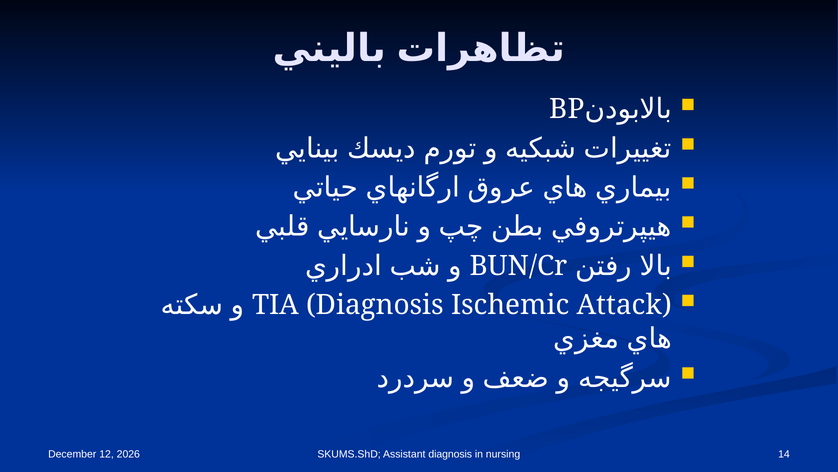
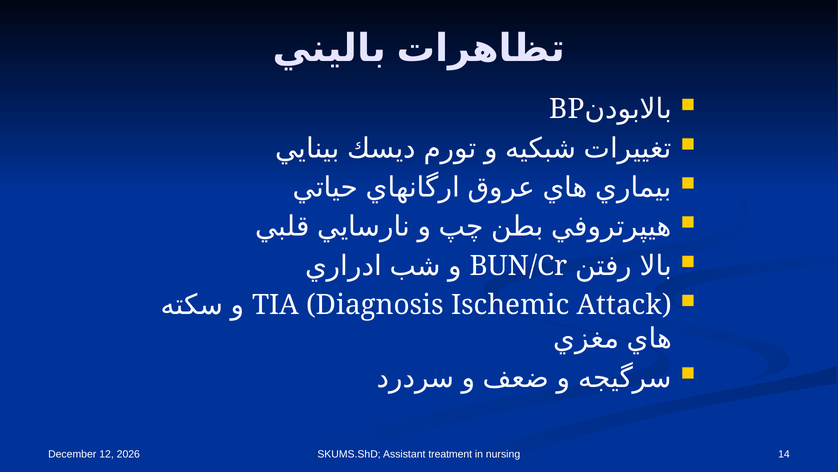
Assistant diagnosis: diagnosis -> treatment (450, 453)
